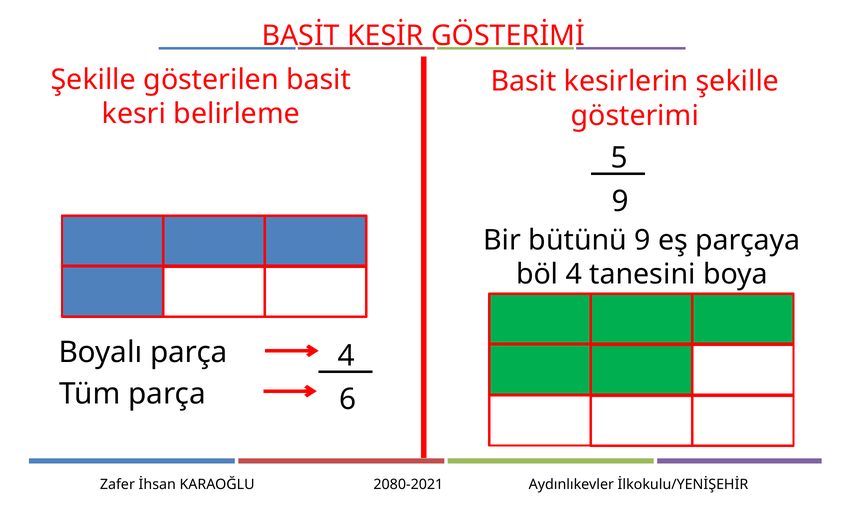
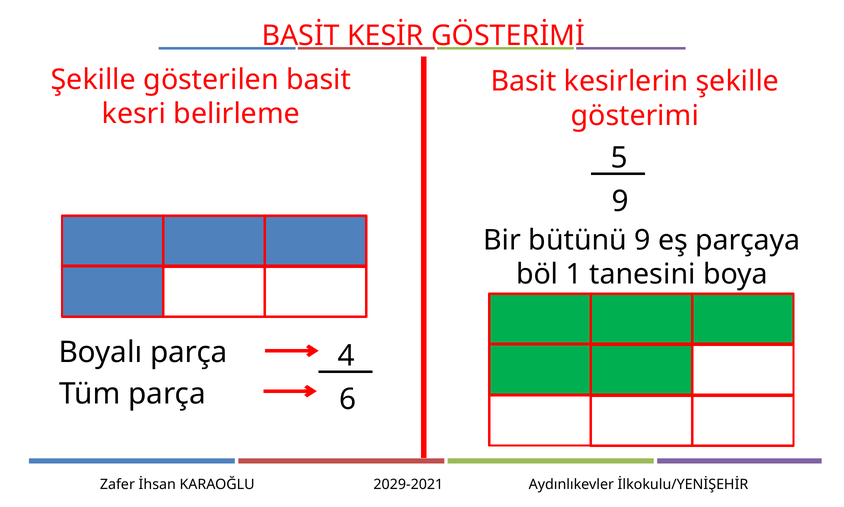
böl 4: 4 -> 1 (574, 274)
2080-2021: 2080-2021 -> 2029-2021 (408, 484)
